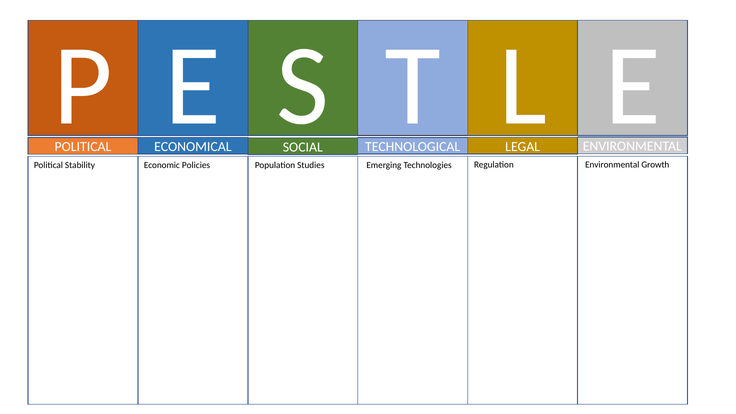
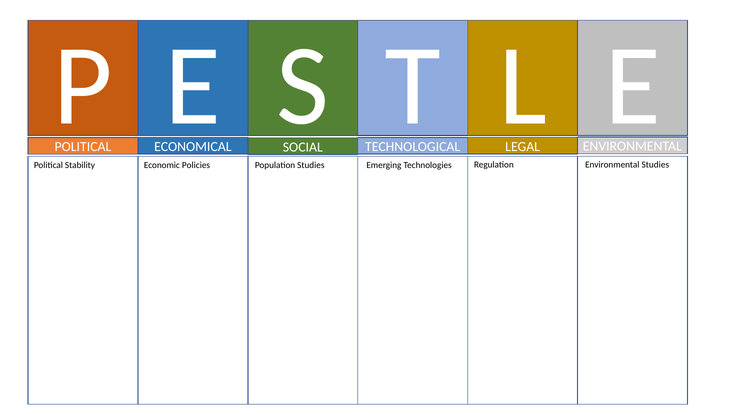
Environmental Growth: Growth -> Studies (655, 165)
